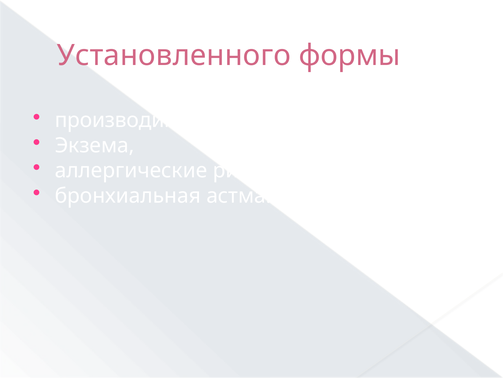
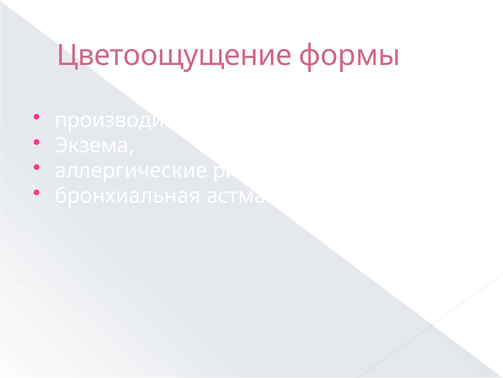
Установленного: Установленного -> Цветоощущение (174, 55)
